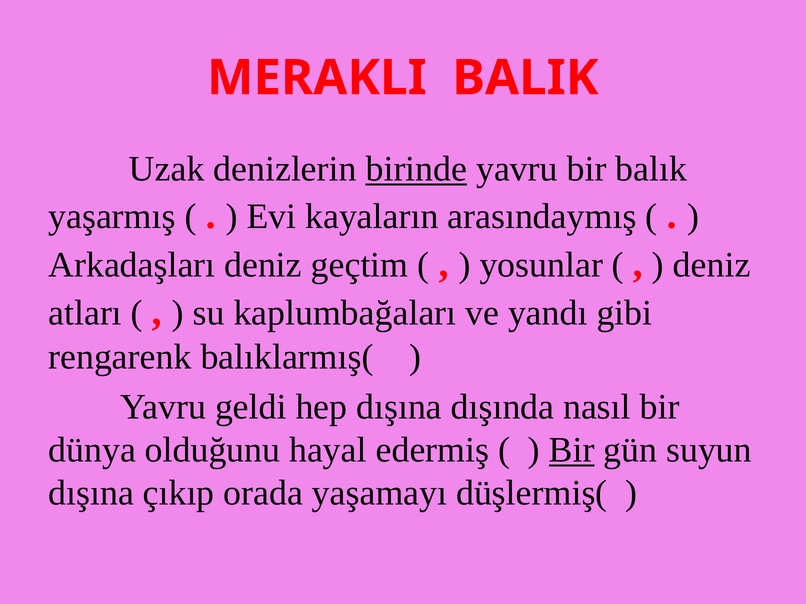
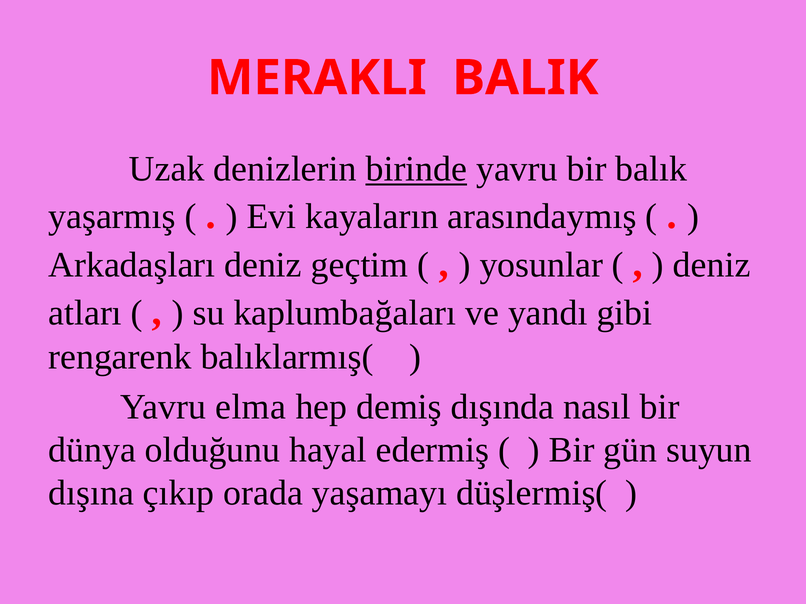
geldi: geldi -> elma (251, 407)
hep dışına: dışına -> demiş (399, 407)
Bir underline: present -> none (572, 450)
